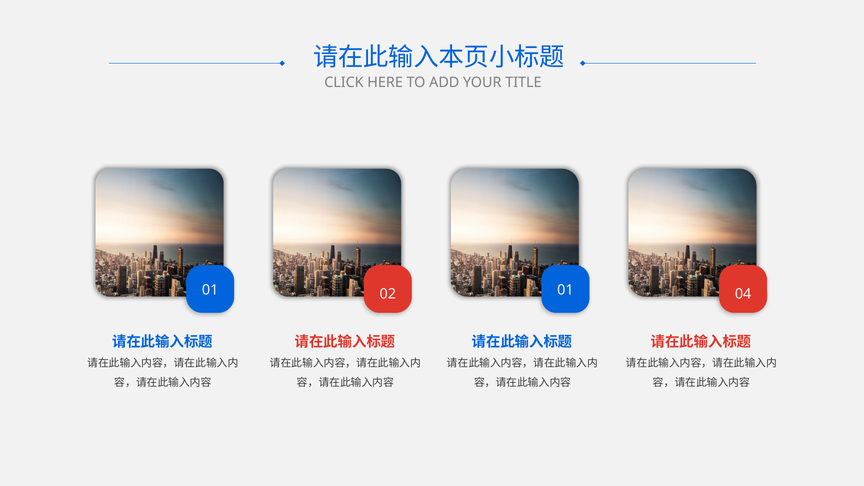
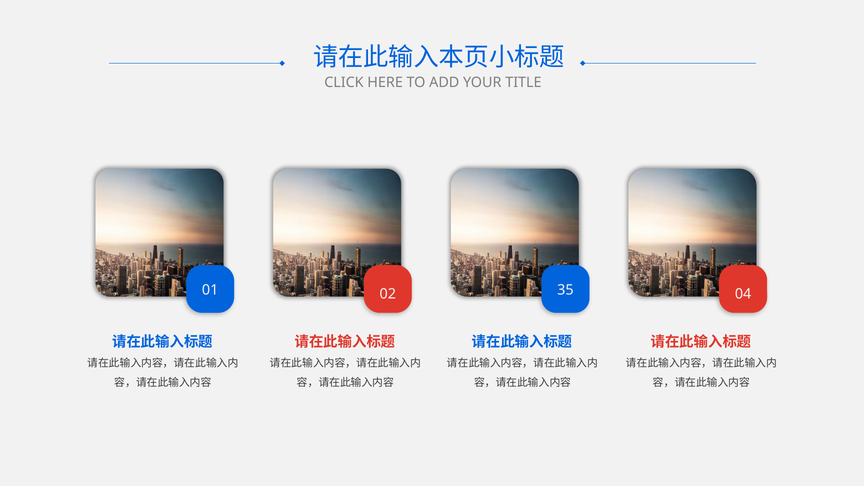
02 01: 01 -> 35 (565, 290)
